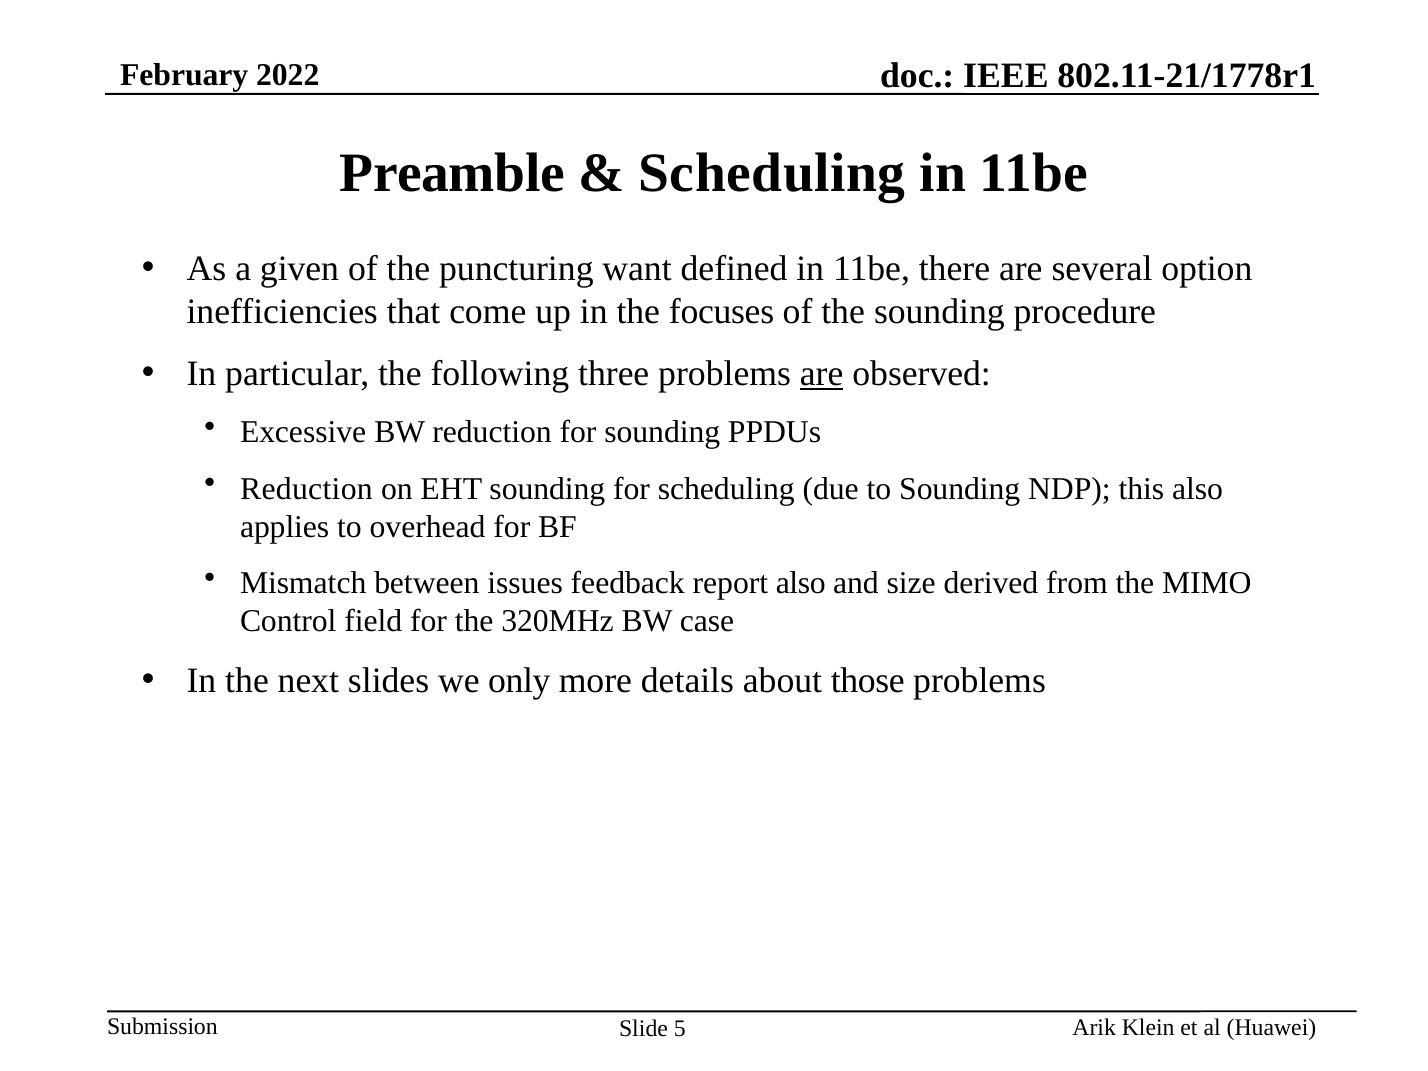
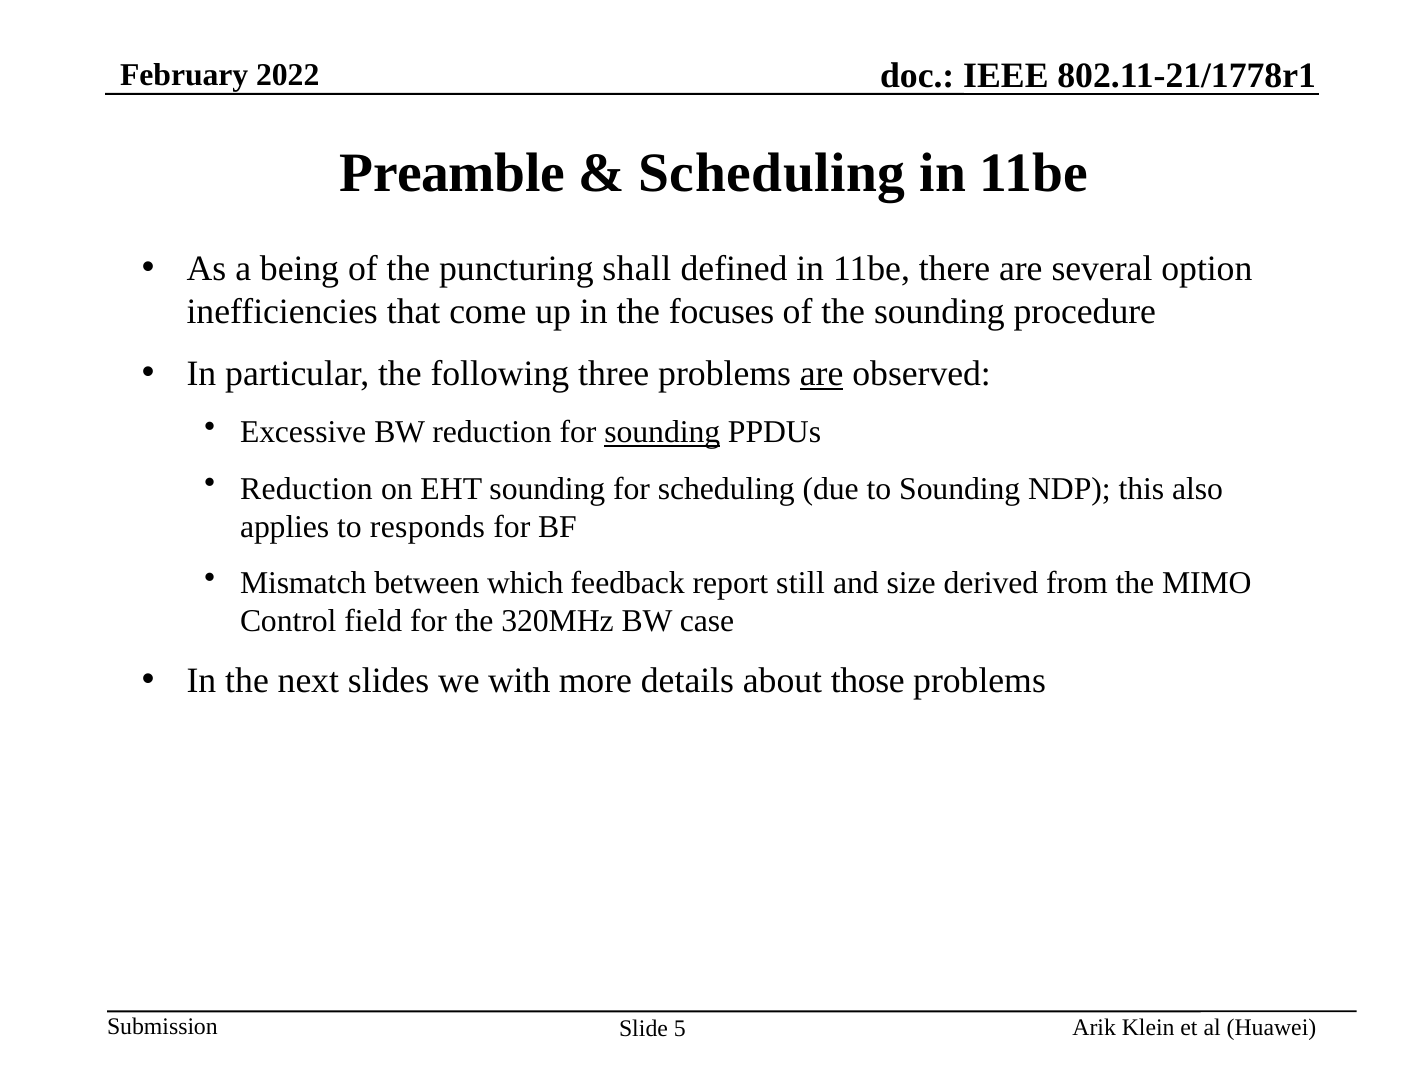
given: given -> being (300, 269)
want: want -> shall (637, 269)
sounding underline: none -> present (662, 432)
overhead: overhead -> responds (427, 527)
issues: issues -> which (525, 583)
report also: also -> still (800, 583)
only: only -> with (519, 681)
